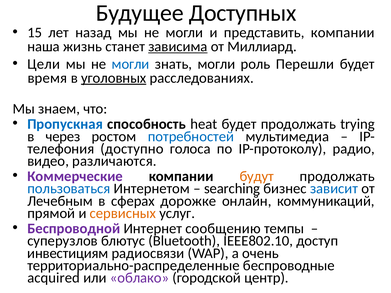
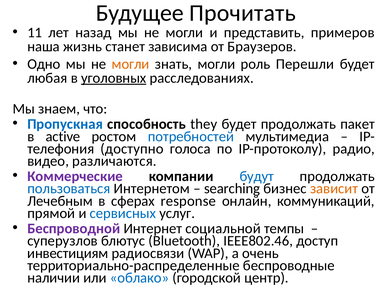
Доступных: Доступных -> Прочитать (242, 13)
15: 15 -> 11 (35, 33)
представить компании: компании -> примеров (343, 33)
зависима underline: present -> none (178, 47)
Миллиард: Миллиард -> Браузеров (262, 47)
Цели: Цели -> Одно (44, 64)
могли colour: blue -> orange (131, 64)
время: время -> любая (47, 78)
heat: heat -> they (204, 124)
trying: trying -> пакет (358, 124)
через: через -> active (63, 137)
будут colour: orange -> blue (257, 176)
зависит colour: blue -> orange (334, 189)
дорожке: дорожке -> response (188, 201)
сервисных colour: orange -> blue (123, 213)
сообщению: сообщению -> социальной (223, 229)
IEEE802.10: IEEE802.10 -> IEEE802.46 (258, 241)
acquired: acquired -> наличии (54, 278)
облако colour: purple -> blue (140, 278)
